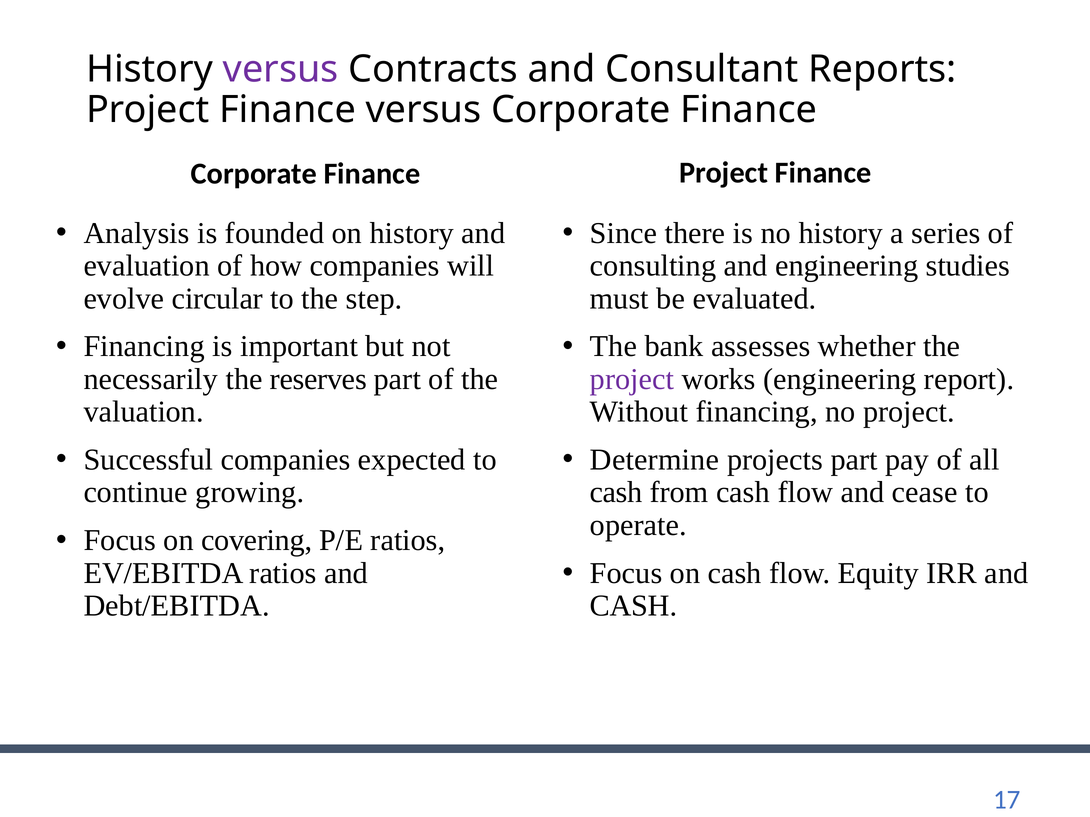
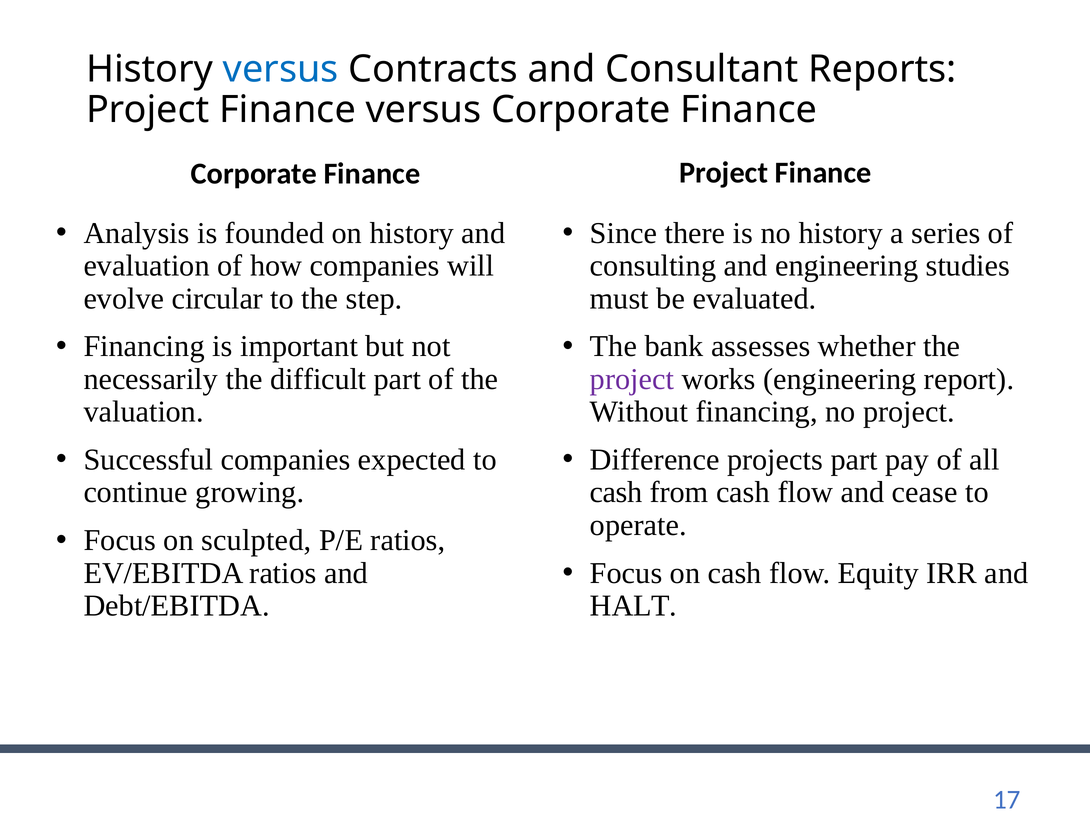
versus colour: purple -> blue (281, 69)
reserves: reserves -> difficult (318, 379)
Determine: Determine -> Difference (655, 460)
covering: covering -> sculpted (256, 541)
CASH: CASH -> HALT (634, 606)
